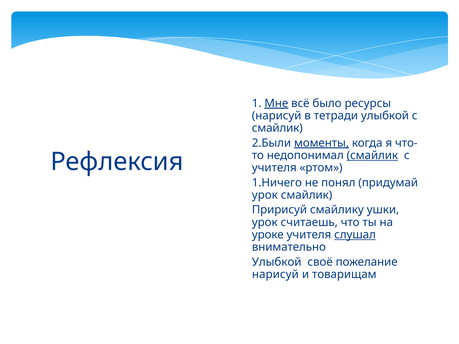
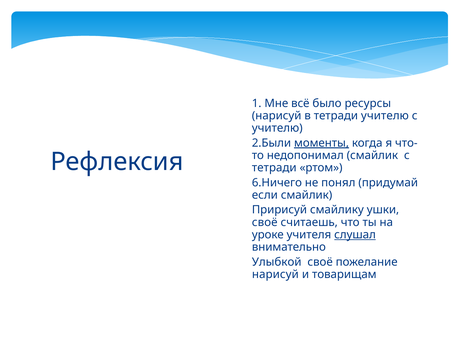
Мне underline: present -> none (276, 103)
тетради улыбкой: улыбкой -> учителю (385, 116)
смайлик: смайлик -> учителю (277, 128)
смайлик underline: present -> none (372, 155)
учителя: учителя -> тетради (274, 168)
1.Ничего: 1.Ничего -> 6.Ничего (277, 183)
урок: урок -> если (265, 195)
урок: урок -> своё (265, 222)
